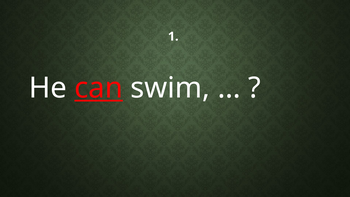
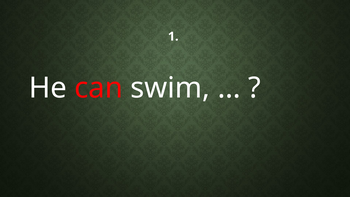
can underline: present -> none (99, 88)
